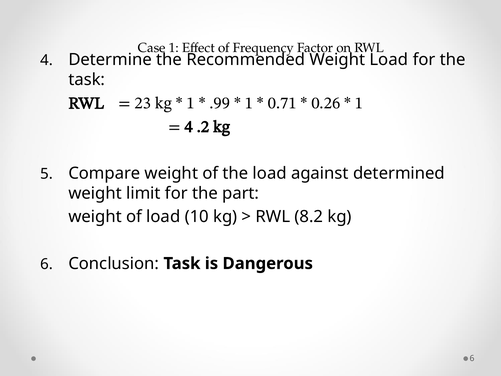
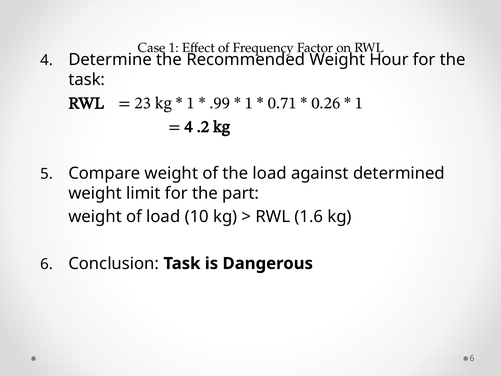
Weight Load: Load -> Hour (389, 60)
8.2: 8.2 -> 1.6 (309, 217)
